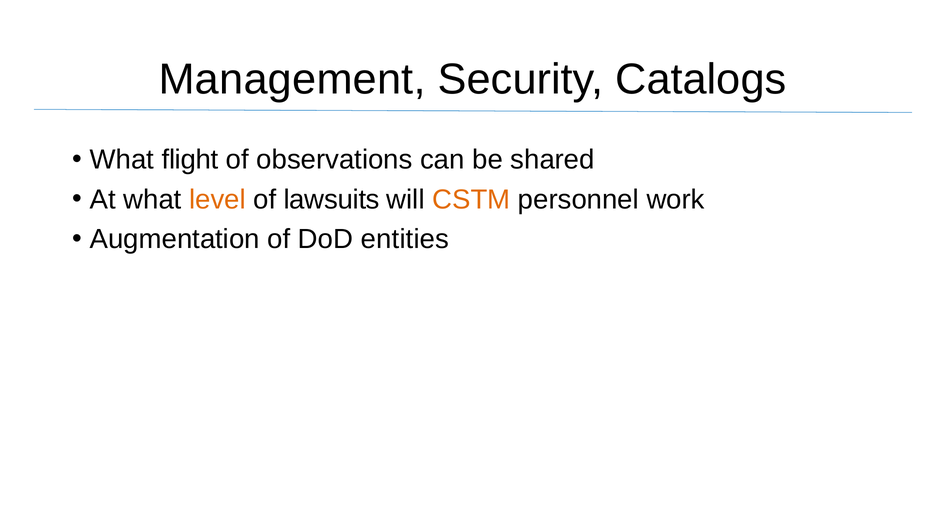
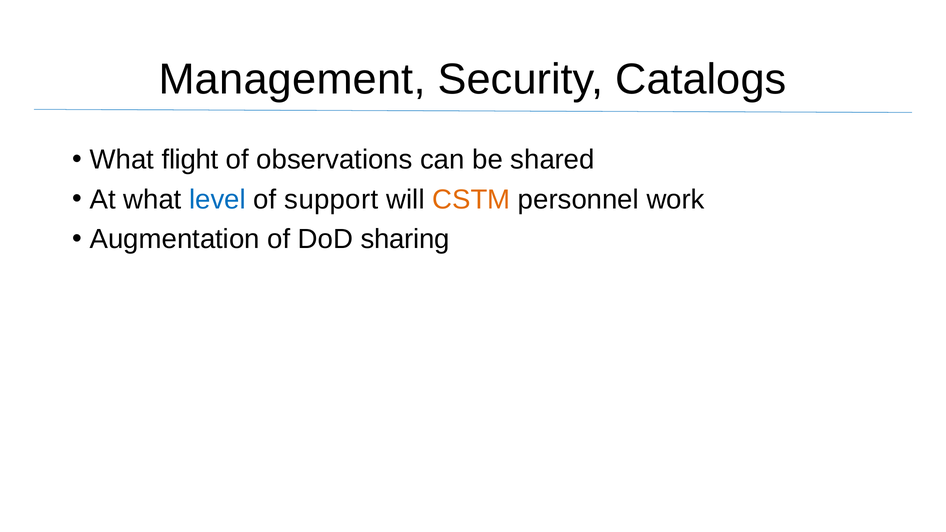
level colour: orange -> blue (218, 199)
lawsuits: lawsuits -> support (331, 199)
entities: entities -> sharing (405, 239)
